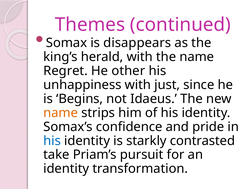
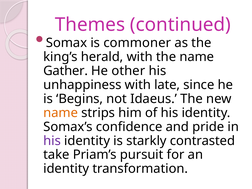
disappears: disappears -> commoner (137, 43)
Regret: Regret -> Gather (66, 71)
just: just -> late (167, 85)
his colour: blue -> purple (52, 141)
